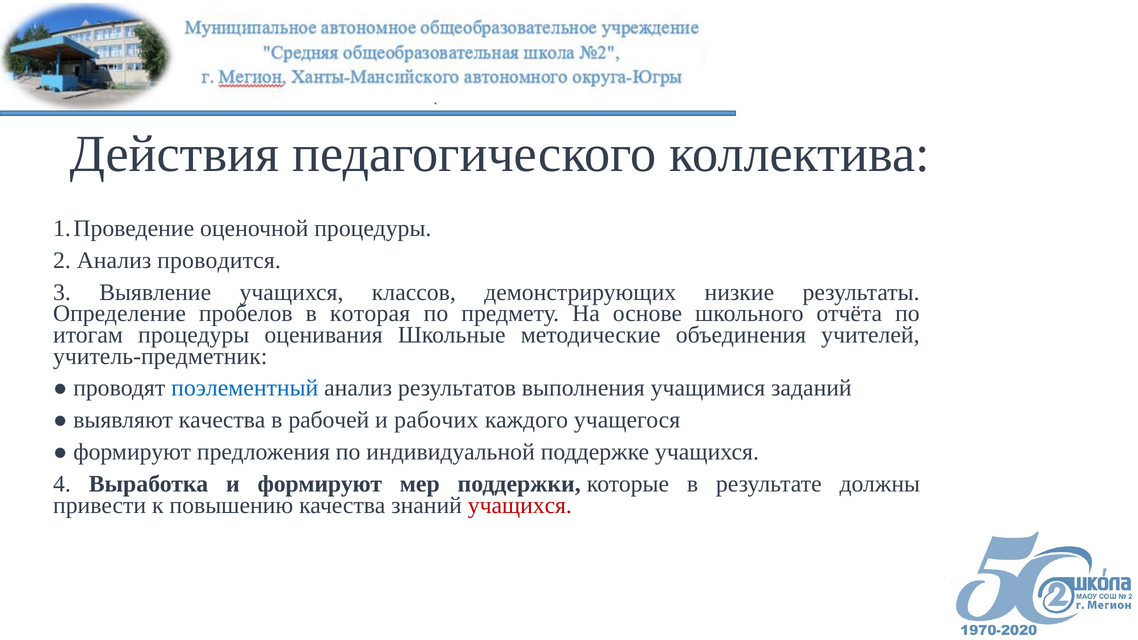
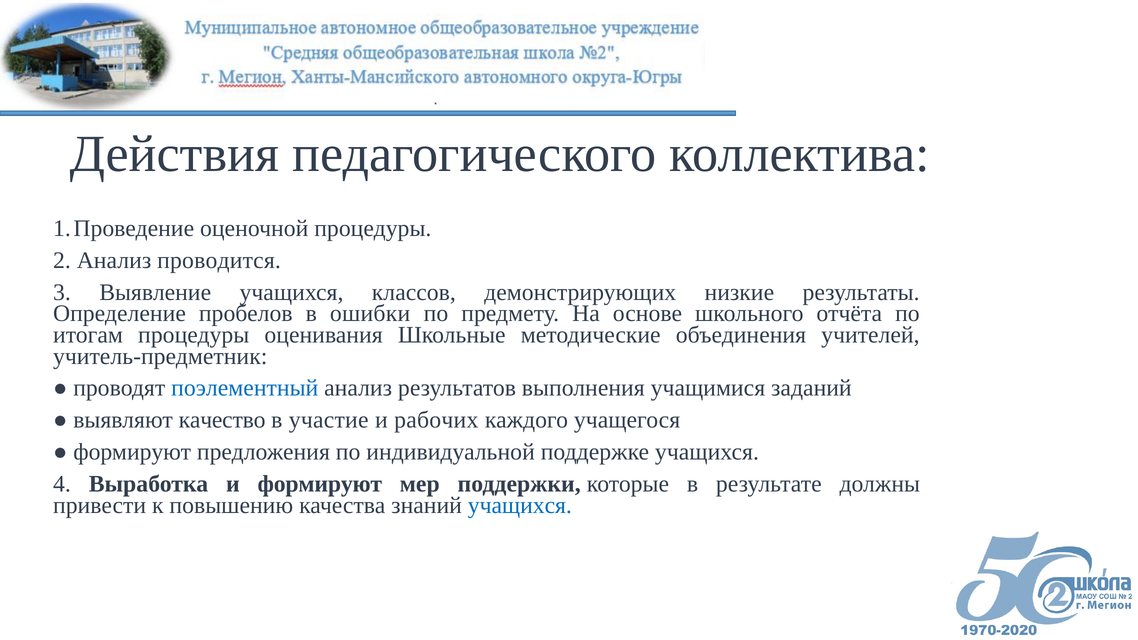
которая: которая -> ошибки (370, 314)
выявляют качества: качества -> качество (222, 420)
рабочей: рабочей -> участие (329, 420)
учащихся colour: red -> blue (520, 505)
